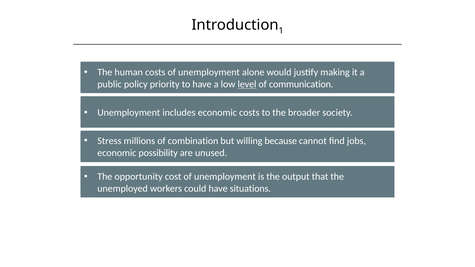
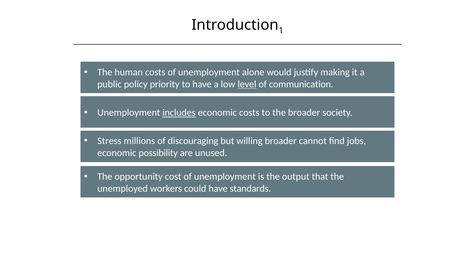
includes underline: none -> present (179, 113)
combination: combination -> discouraging (193, 141)
willing because: because -> broader (281, 141)
situations: situations -> standards (250, 189)
